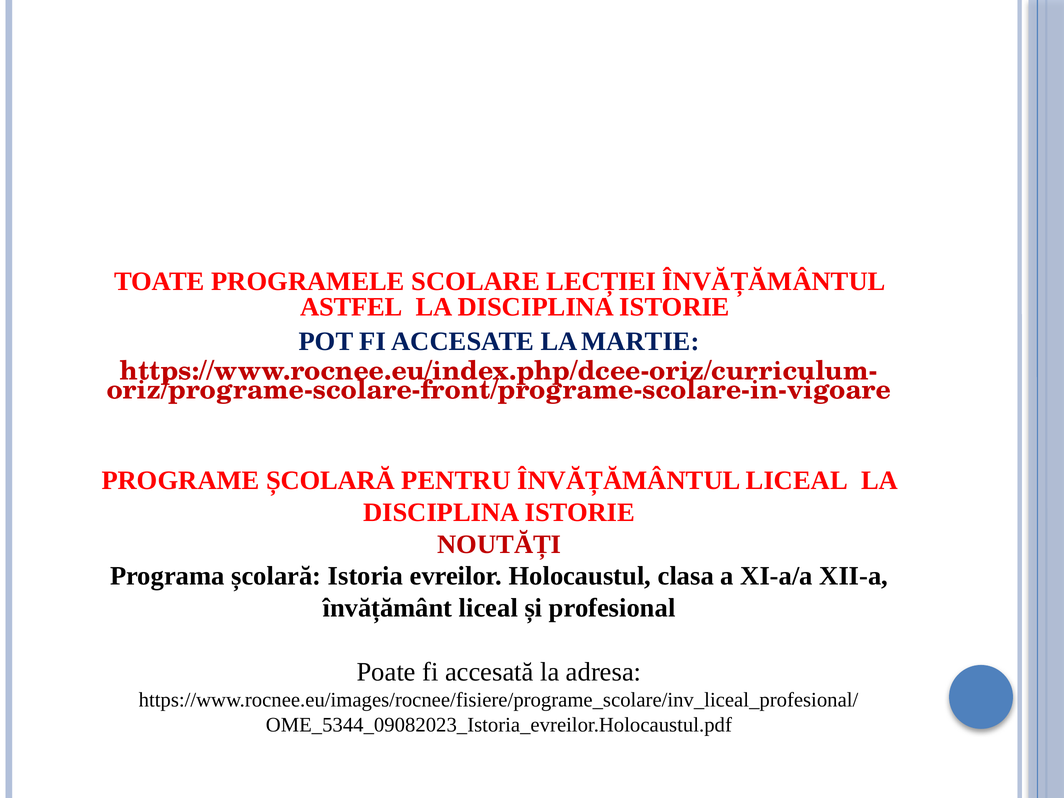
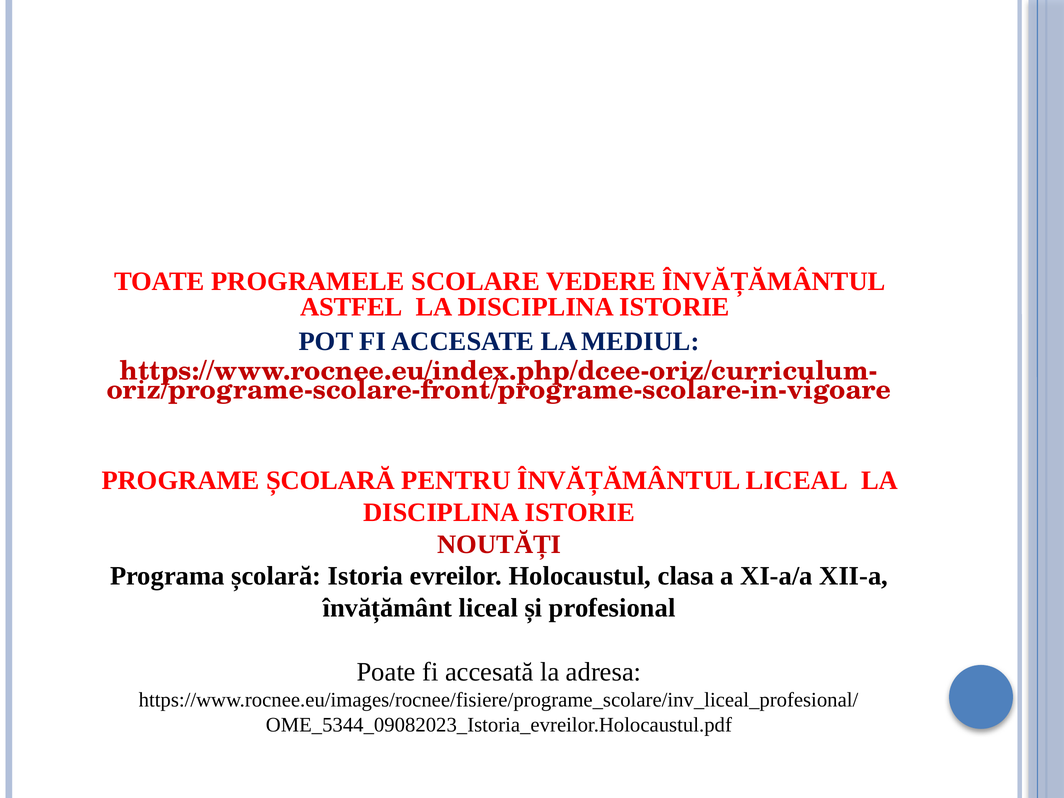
LECȚIEI: LECȚIEI -> VEDERE (601, 282)
MARTIE: MARTIE -> MEDIUL (640, 342)
